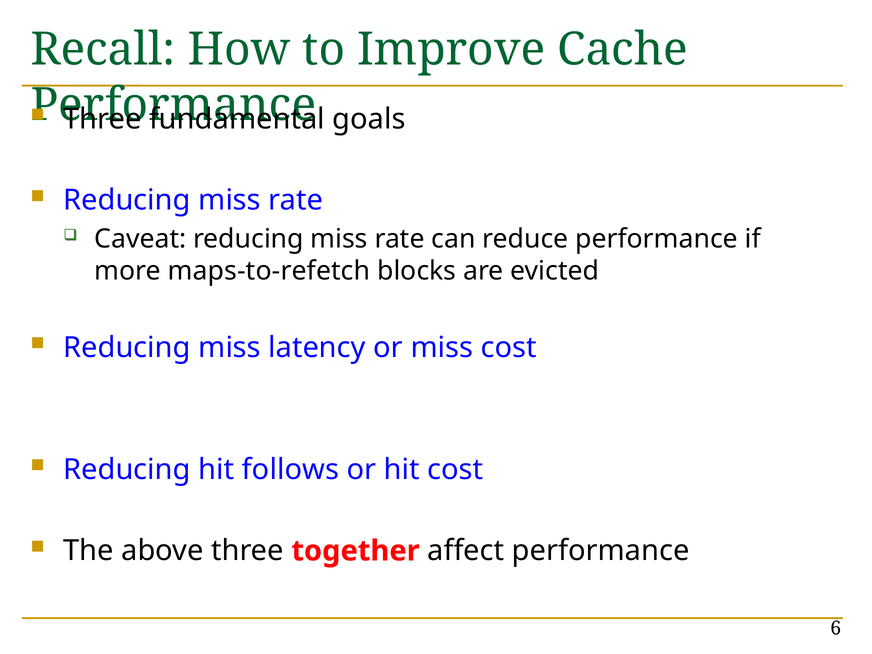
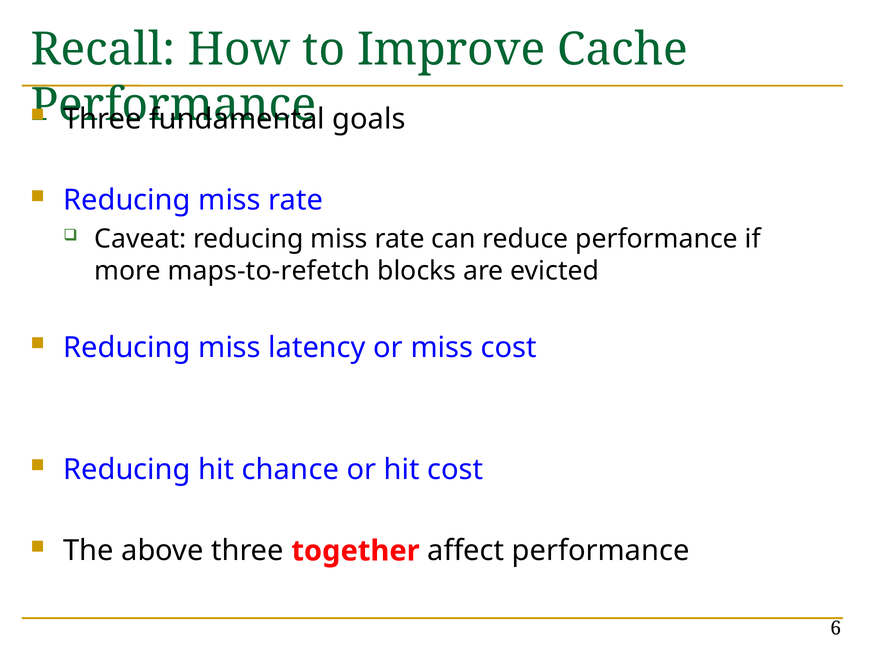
follows: follows -> chance (290, 470)
